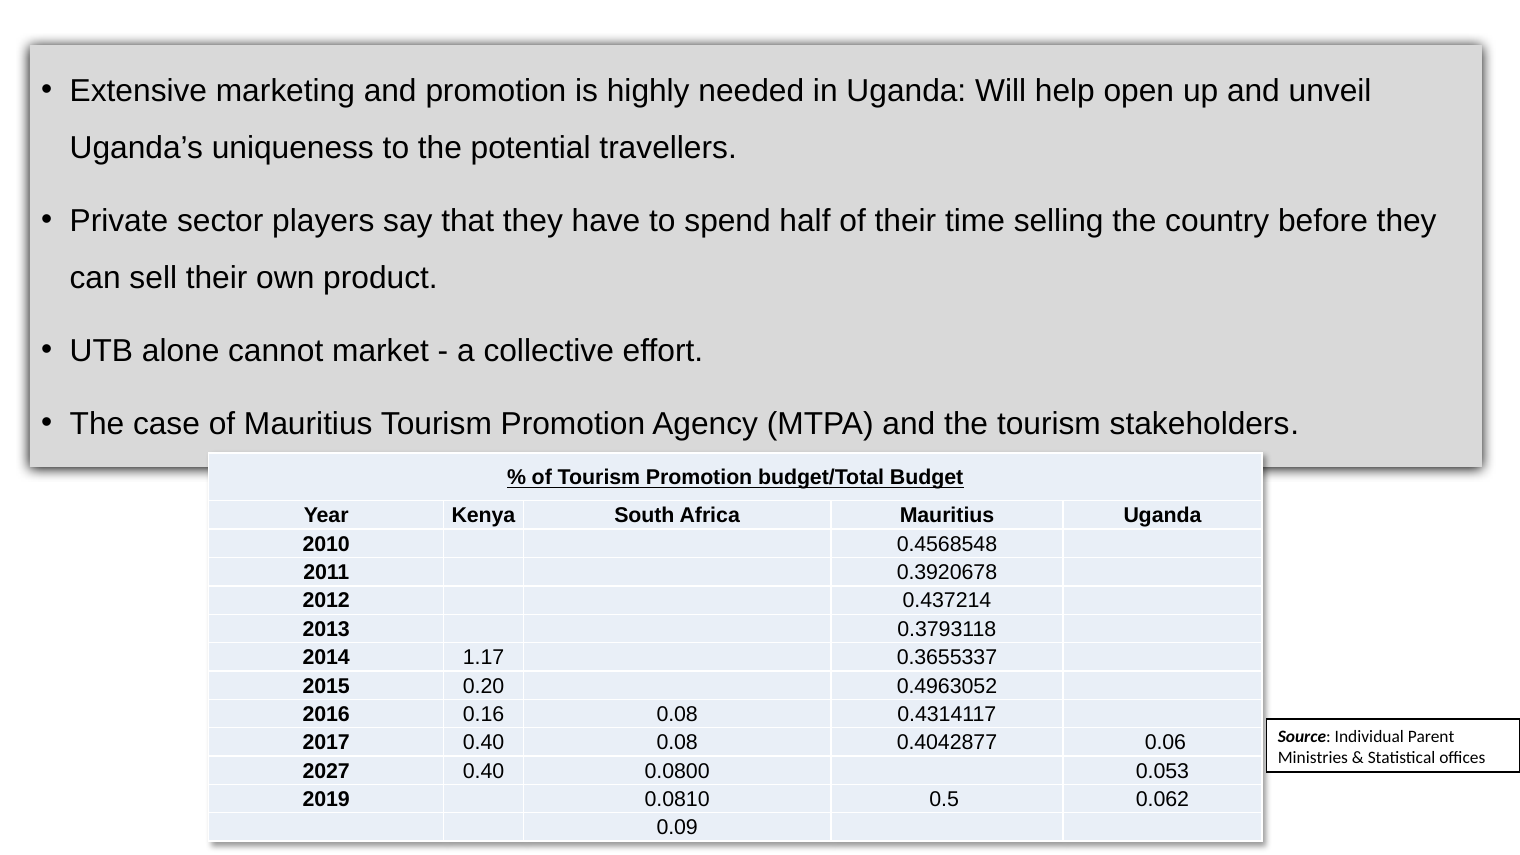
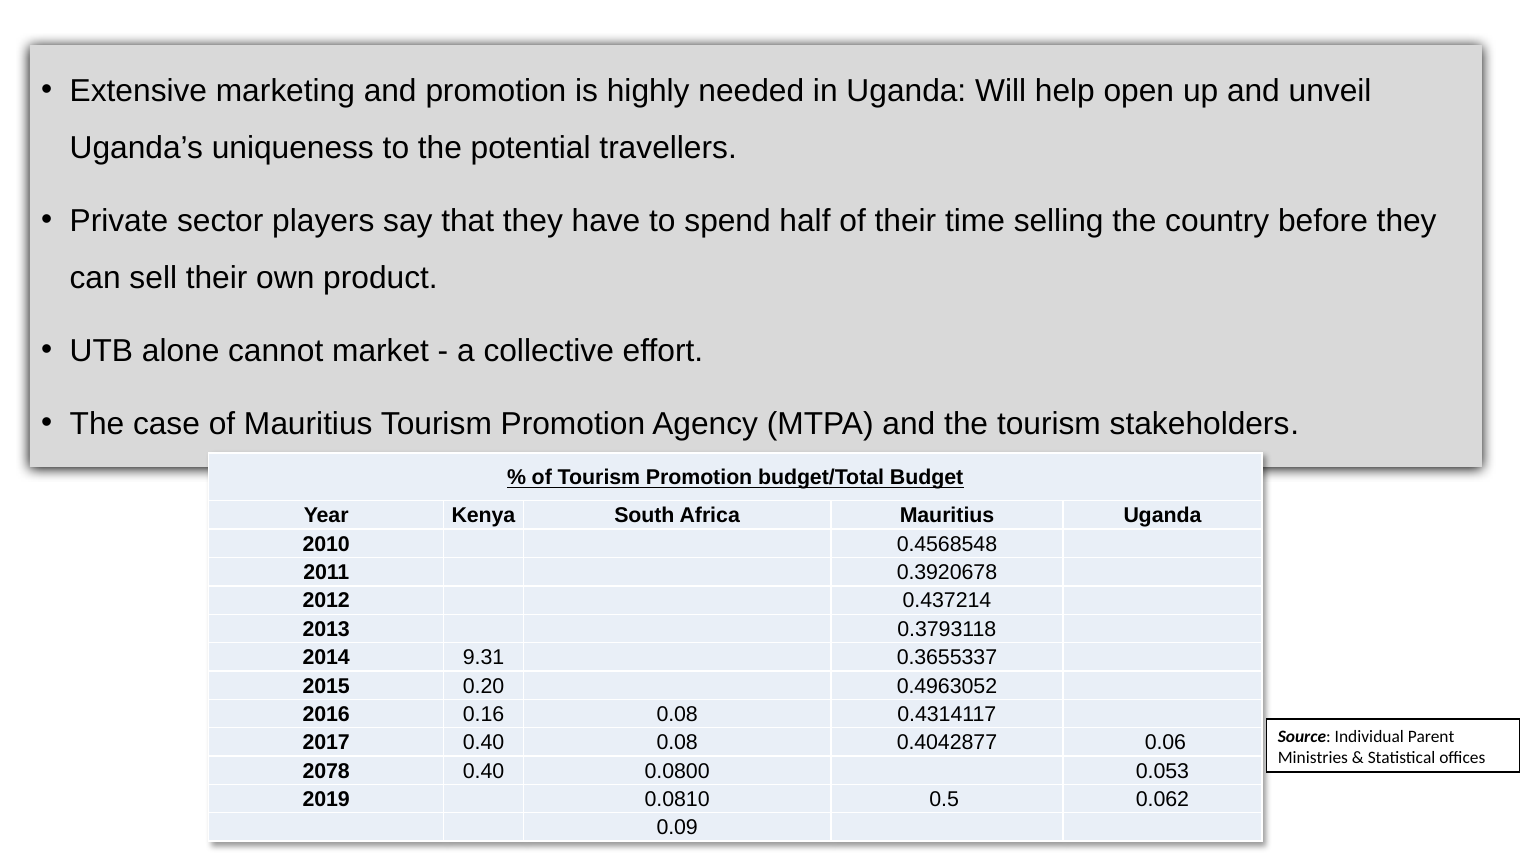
1.17: 1.17 -> 9.31 (484, 658)
2027: 2027 -> 2078 (326, 771)
